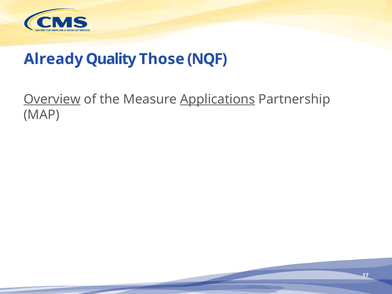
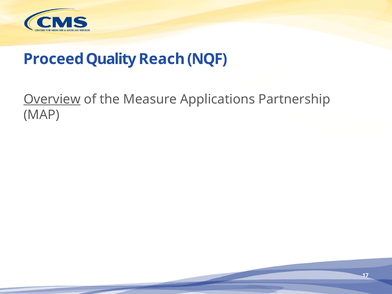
Already: Already -> Proceed (54, 59)
Those: Those -> Reach (162, 59)
Applications underline: present -> none (218, 99)
